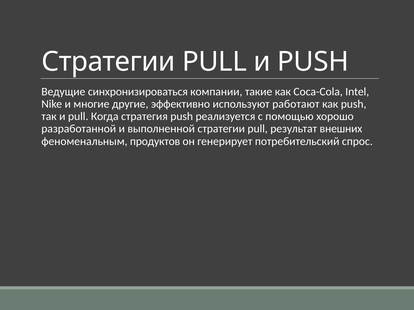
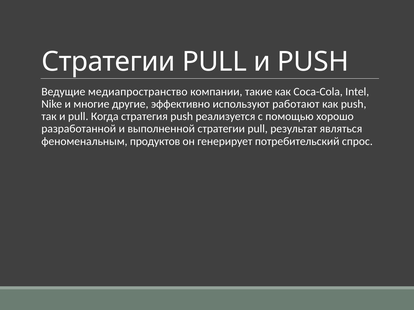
синхронизироваться: синхронизироваться -> медиапространство (138, 92)
внешних: внешних -> являться (341, 129)
